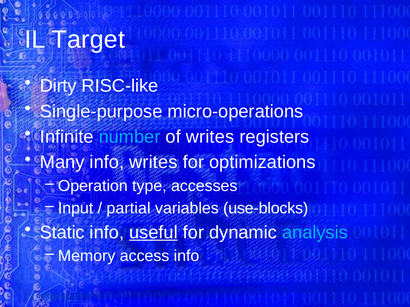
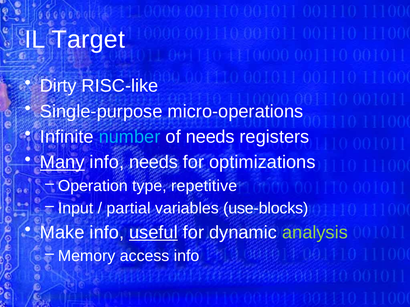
of writes: writes -> needs (210, 137)
Many underline: none -> present (62, 163)
info writes: writes -> needs (154, 163)
accesses: accesses -> repetitive (204, 186)
Static: Static -> Make (62, 233)
analysis colour: light blue -> light green (315, 233)
